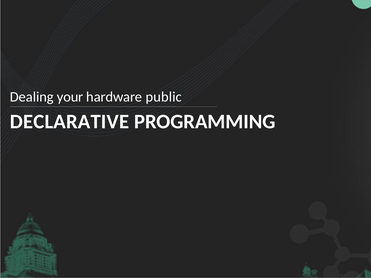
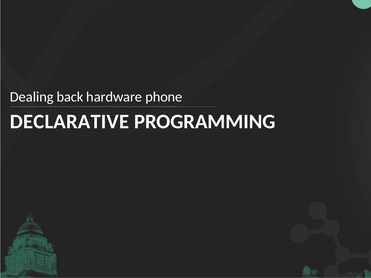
your: your -> back (70, 97)
public: public -> phone (164, 97)
